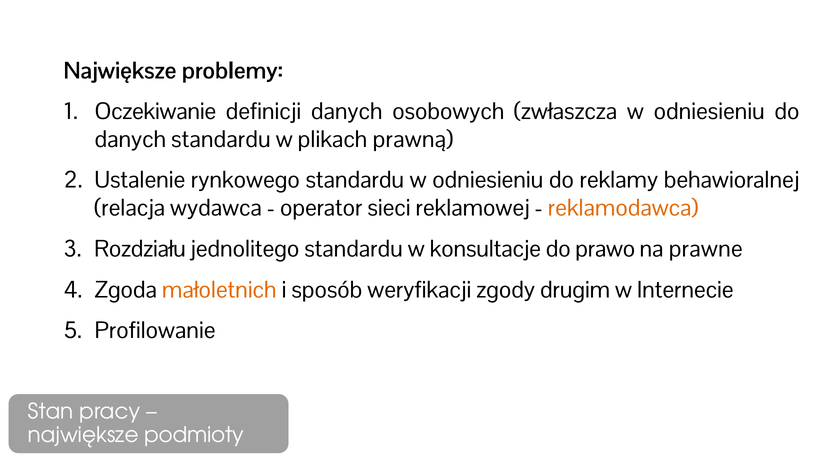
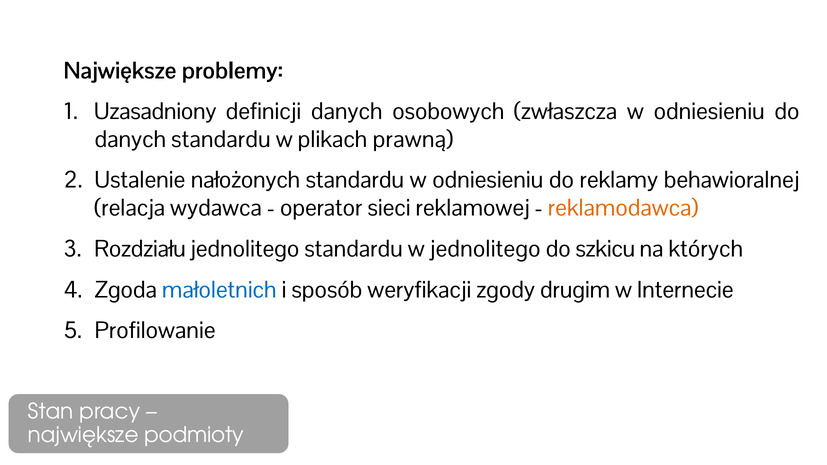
Oczekiwanie: Oczekiwanie -> Uzasadniony (155, 112)
rynkowego: rynkowego -> nałożonych (245, 180)
w konsultacje: konsultacje -> jednolitego (485, 249)
prawo: prawo -> szkicu (605, 249)
prawne: prawne -> których (706, 249)
małoletnich colour: orange -> blue (219, 290)
